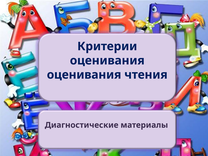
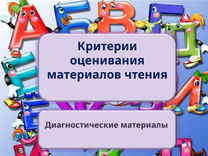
оценивания: оценивания -> материалов (84, 75)
